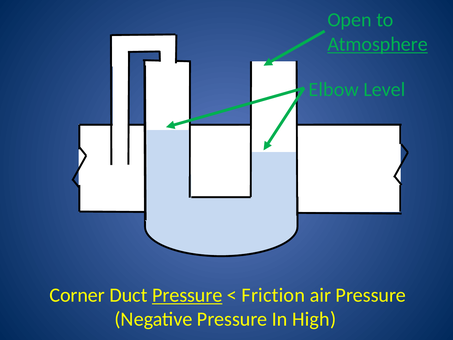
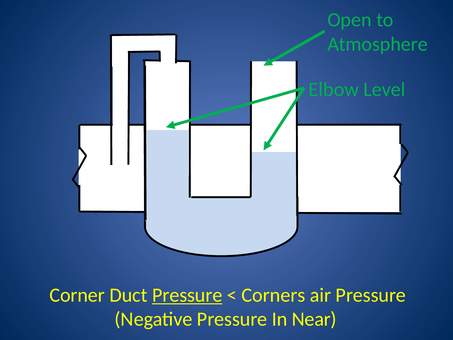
Atmosphere underline: present -> none (378, 44)
Friction: Friction -> Corners (273, 295)
High: High -> Near (314, 319)
